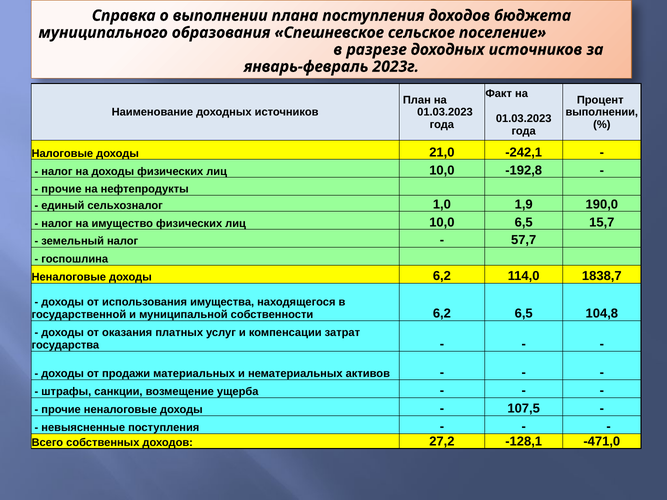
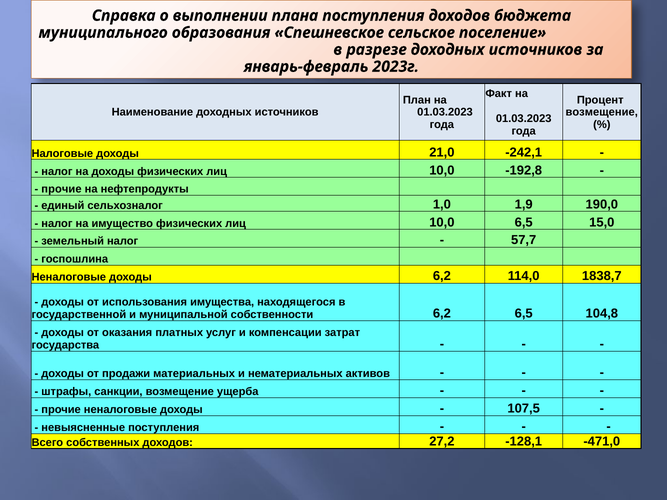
выполнении: выполнении -> возмещение (602, 112)
15,7: 15,7 -> 15,0 (602, 222)
